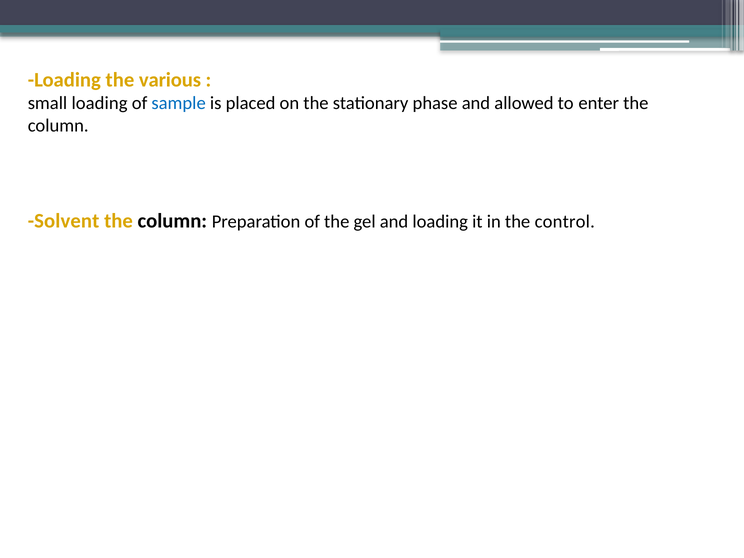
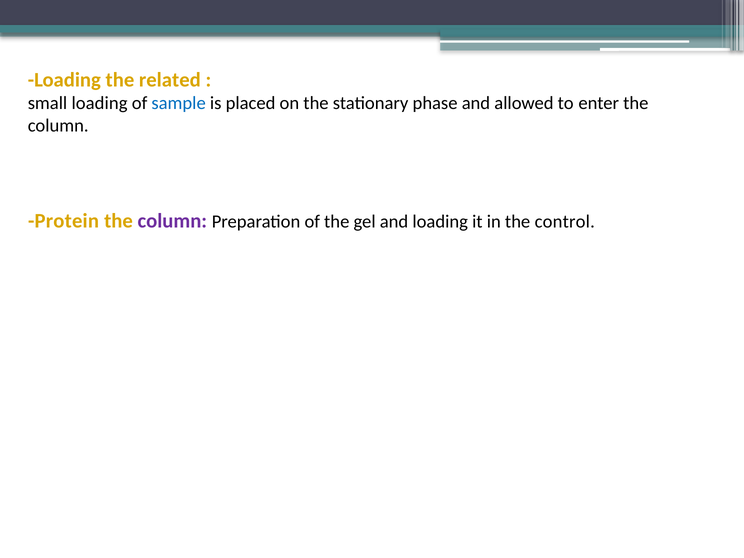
various: various -> related (170, 80)
Solvent: Solvent -> Protein (64, 221)
column colour: black -> purple (172, 221)
